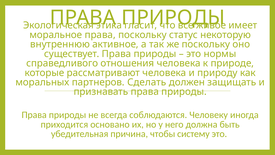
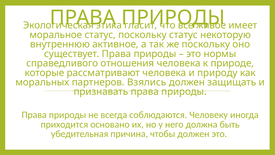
моральное права: права -> статус (100, 35)
Сделать: Сделать -> Взялись (147, 82)
чтобы систему: систему -> должен (193, 134)
